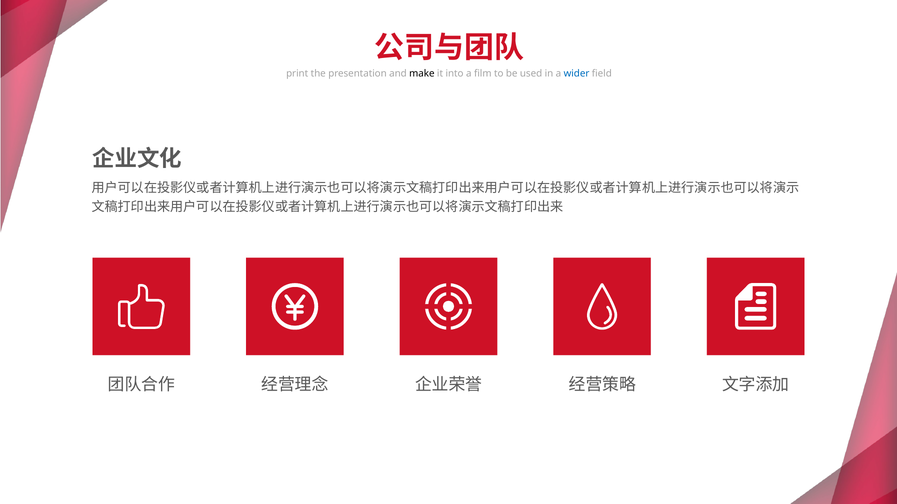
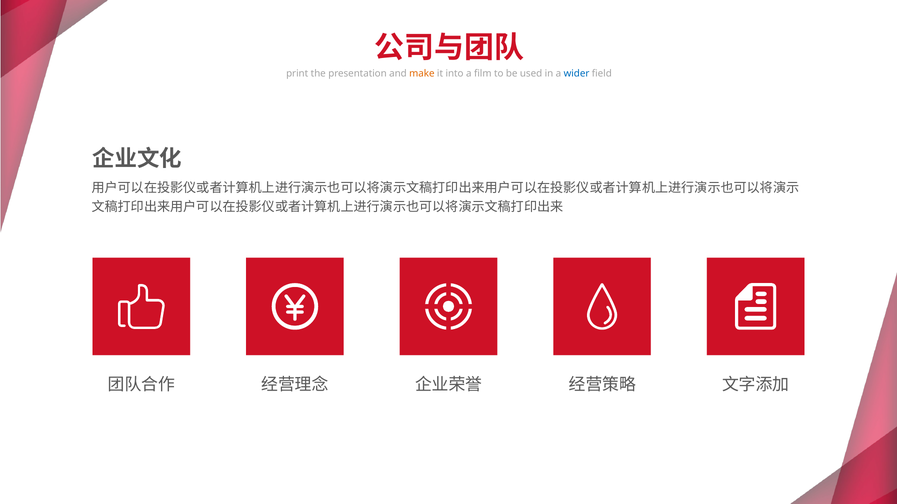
make colour: black -> orange (422, 74)
